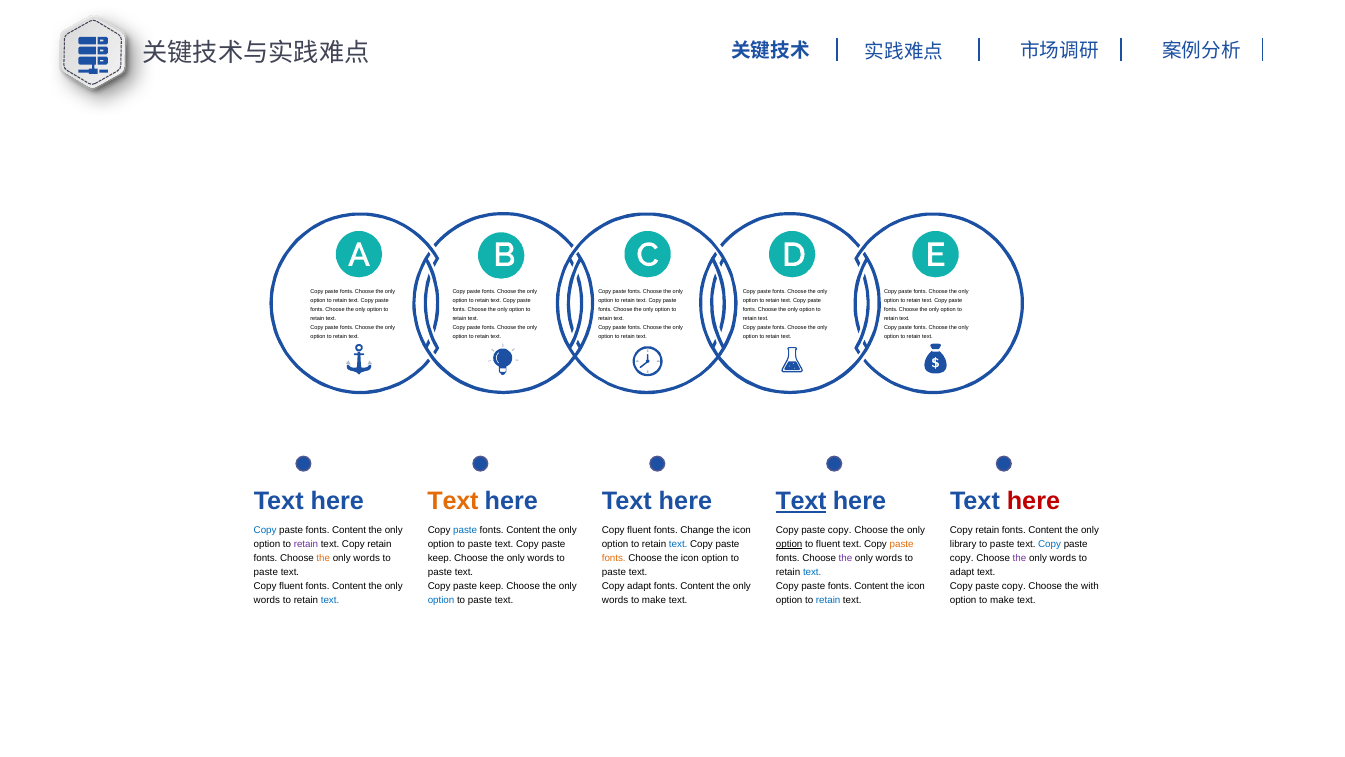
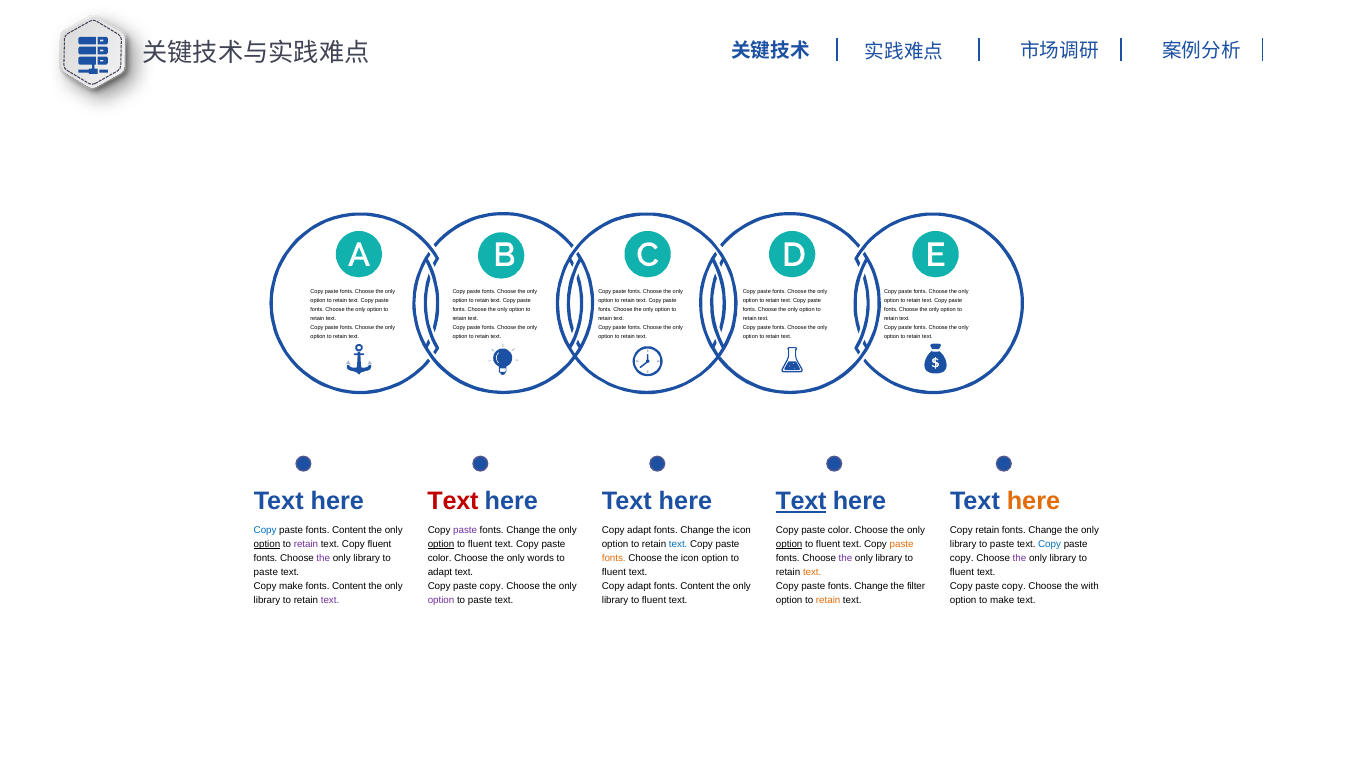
Text colour: orange -> red (453, 501)
here colour: red -> orange (1033, 501)
paste colour: blue -> purple (465, 530)
Content: Content -> Change (523, 530)
fluent: fluent -> adapt (639, 530)
copy: copy -> color (840, 530)
Content: Content -> Change (1045, 530)
option underline: none -> present (267, 544)
text Copy retain: retain -> fluent (379, 544)
option underline: none -> present (441, 544)
paste: paste -> fluent (480, 544)
the colour: orange -> purple (323, 558)
words: words -> library (367, 558)
keep: keep -> color (440, 558)
words: words -> library (889, 558)
words: words -> library (1063, 558)
paste: paste -> adapt (440, 572)
paste: paste -> fluent (614, 572)
text colour: blue -> orange (812, 572)
adapt: adapt -> fluent (962, 572)
fluent: fluent -> make (291, 586)
keep: keep -> copy (492, 586)
Content: Content -> Change (871, 586)
icon: icon -> filter (916, 586)
words: words -> library (267, 600)
text colour: blue -> purple (330, 600)
option colour: blue -> purple (441, 600)
words: words -> library (615, 600)
make: make -> fluent (654, 600)
retain colour: blue -> orange (828, 600)
